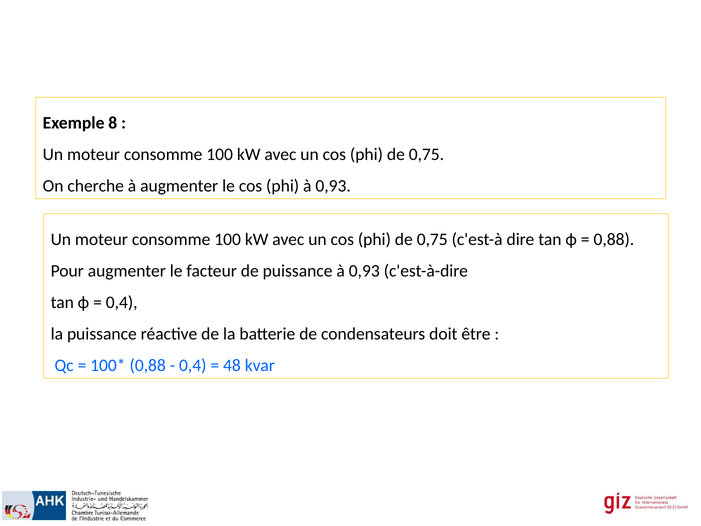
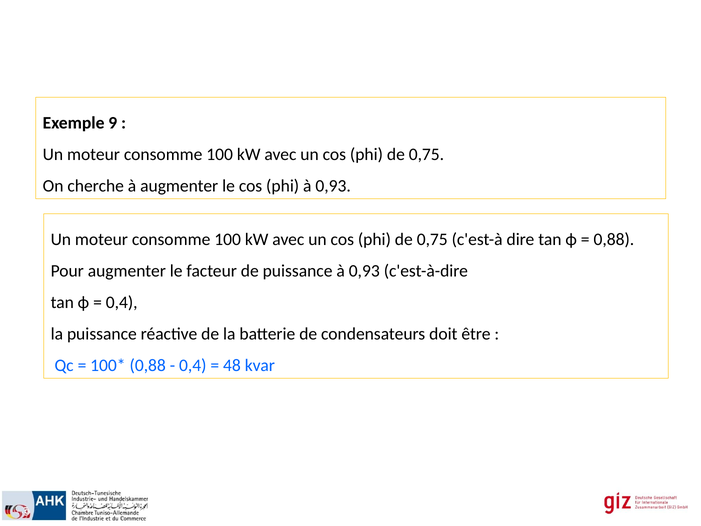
8: 8 -> 9 (113, 123)
